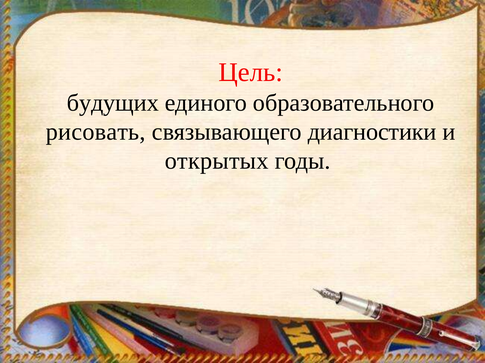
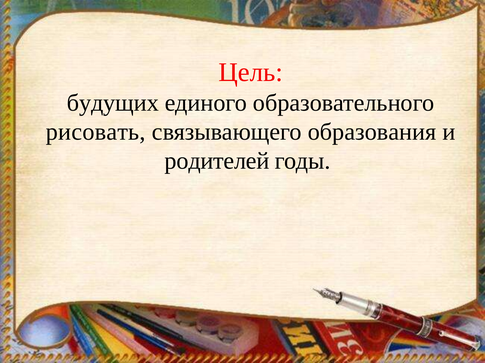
диагностики: диагностики -> образования (372, 132)
открытых: открытых -> родителей (217, 161)
